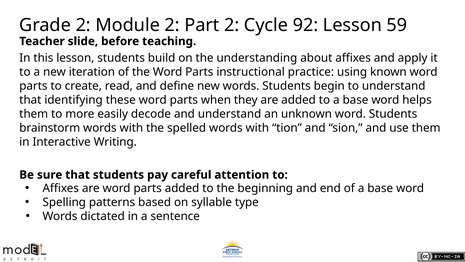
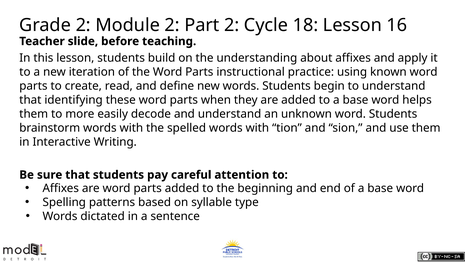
92: 92 -> 18 (306, 25)
59: 59 -> 16 (397, 25)
